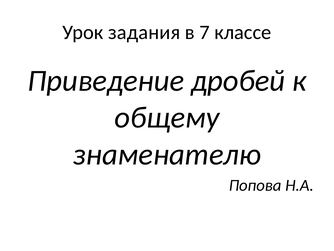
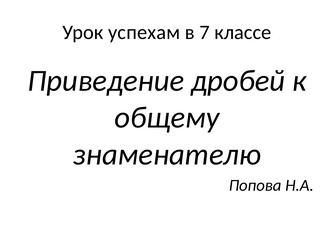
задания: задания -> успехам (144, 32)
